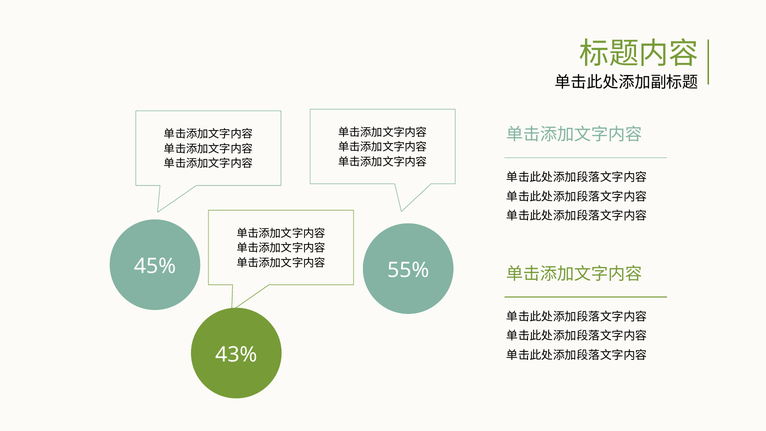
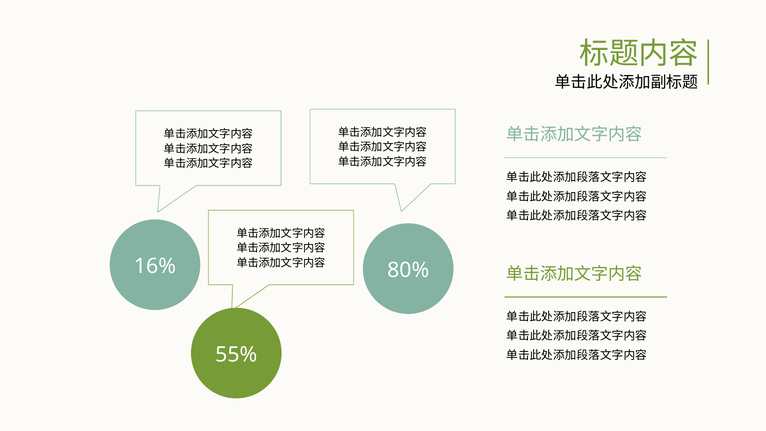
55%: 55% -> 80% (408, 270)
45%: 45% -> 16% (155, 266)
43%: 43% -> 55% (236, 354)
